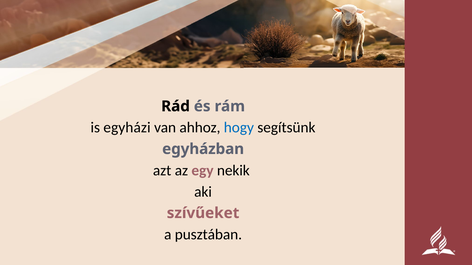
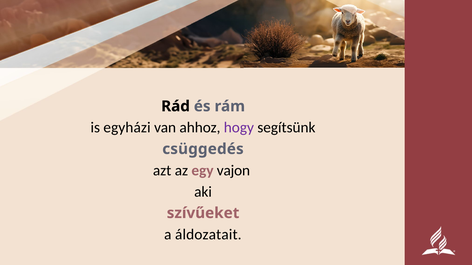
hogy colour: blue -> purple (239, 128)
egyházban: egyházban -> csüggedés (203, 149)
nekik: nekik -> vajon (233, 171)
pusztában: pusztában -> áldozatait (208, 235)
